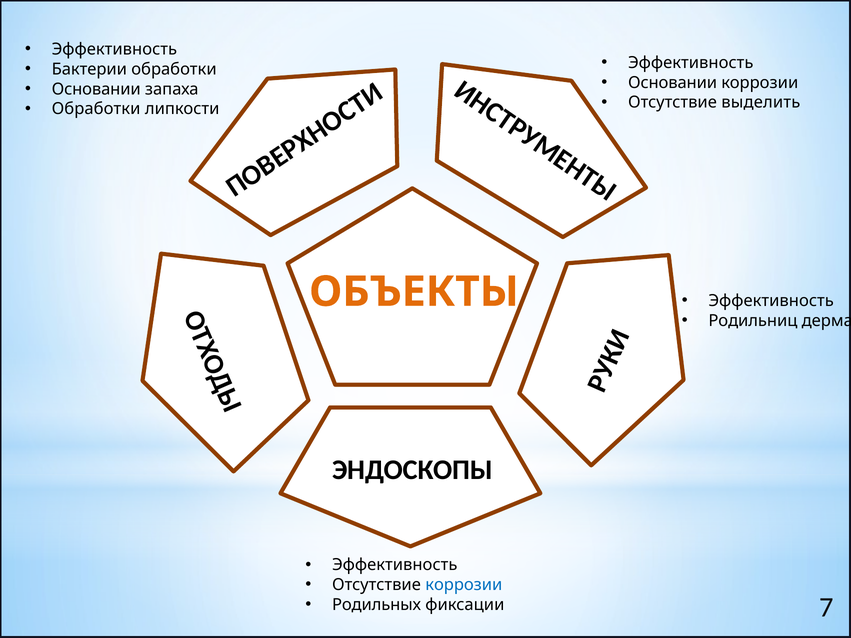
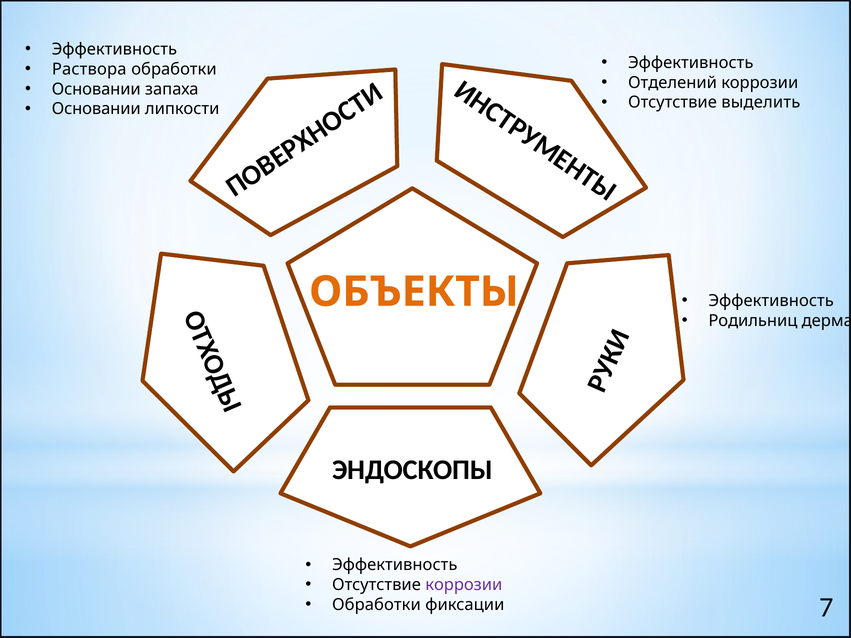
Бактерии: Бактерии -> Раствора (89, 69)
Основании: Основании -> Отделений (672, 83)
Обработки: Обработки -> Основании (96, 109)
коррозии colour: blue -> purple (464, 585)
Родильных: Родильных -> Обработки (376, 605)
